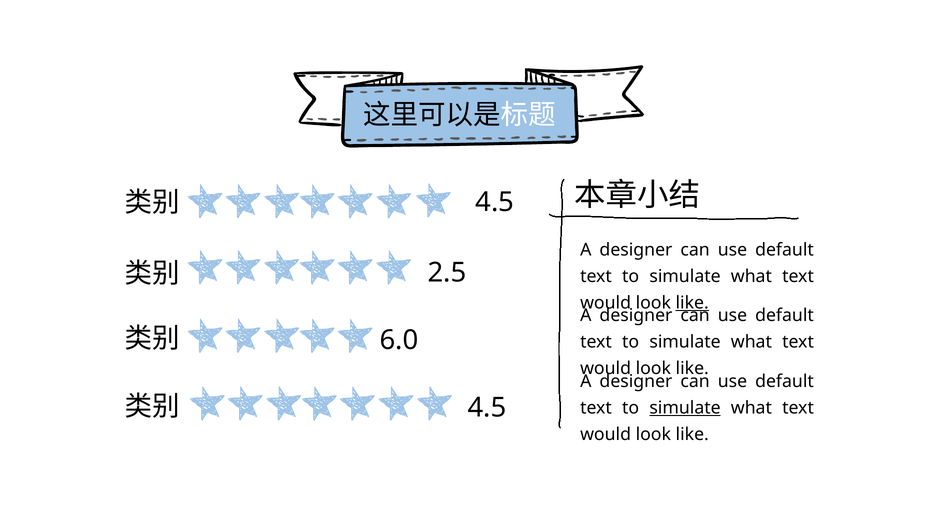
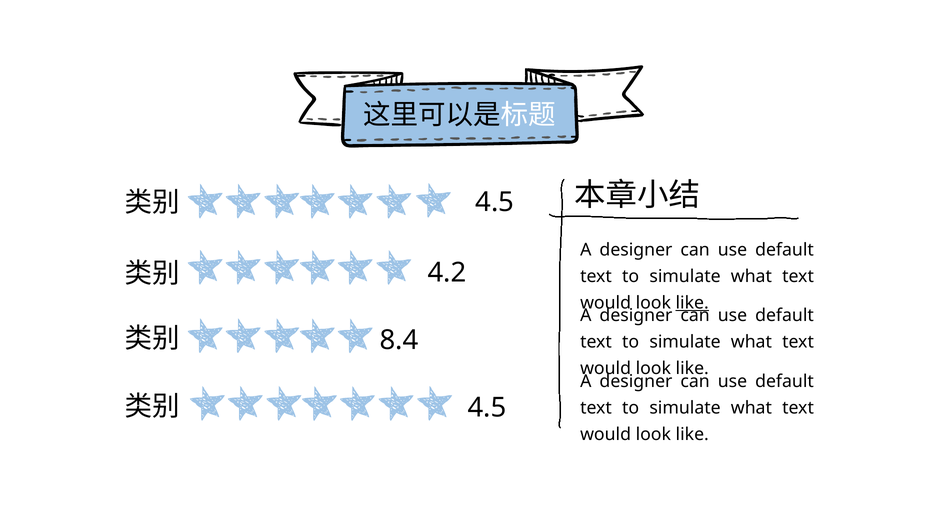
2.5: 2.5 -> 4.2 (447, 273)
6.0: 6.0 -> 8.4 (399, 340)
simulate underline: present -> none (685, 408)
